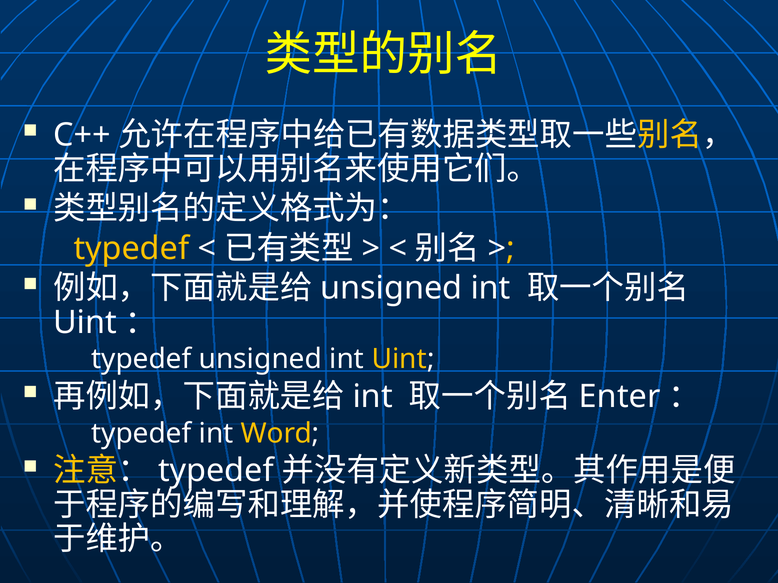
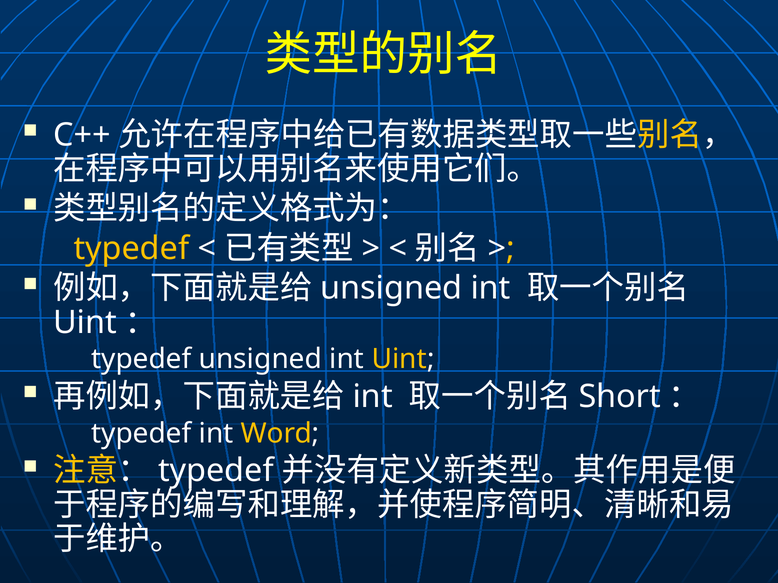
Enter: Enter -> Short (620, 397)
